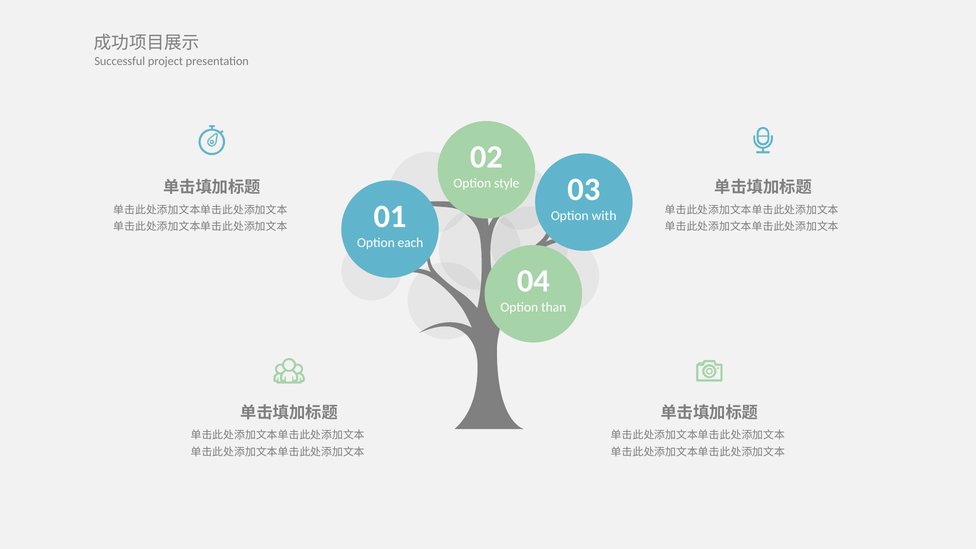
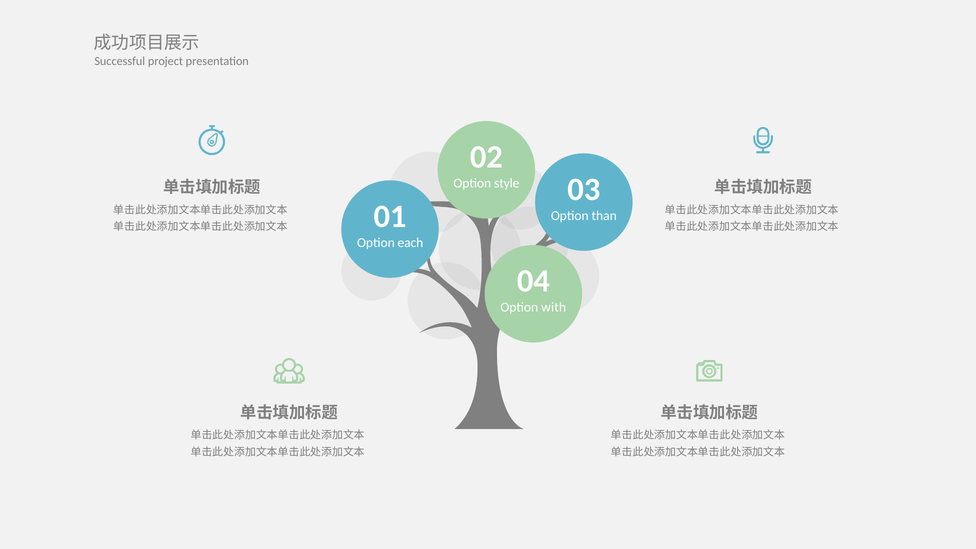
with: with -> than (604, 216)
than: than -> with (554, 307)
